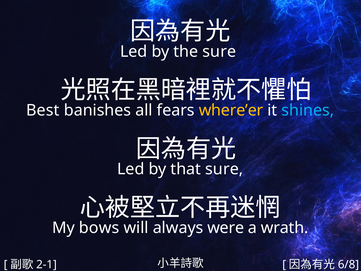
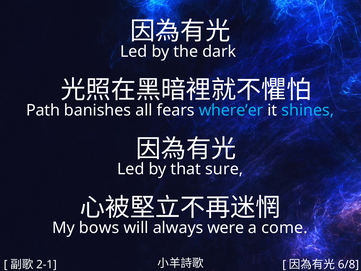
the sure: sure -> dark (219, 52)
Best: Best -> Path (43, 110)
where’er colour: yellow -> light blue (231, 110)
wrath: wrath -> come (285, 228)
